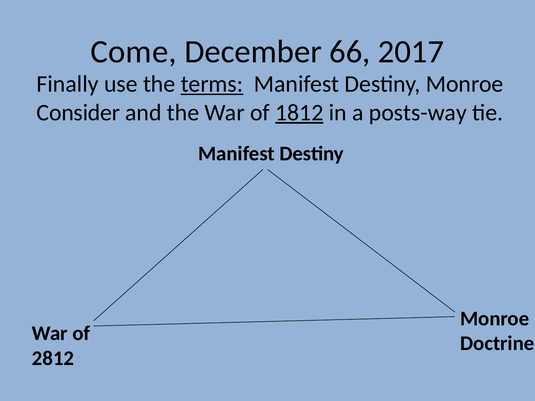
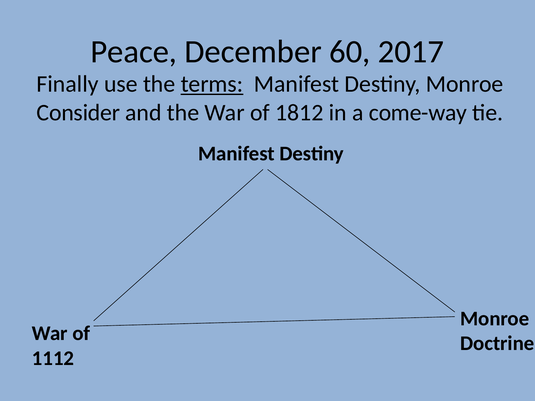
Come: Come -> Peace (134, 52)
66: 66 -> 60 (350, 52)
1812 underline: present -> none (299, 113)
posts-way: posts-way -> come-way (418, 113)
2812: 2812 -> 1112 (53, 358)
